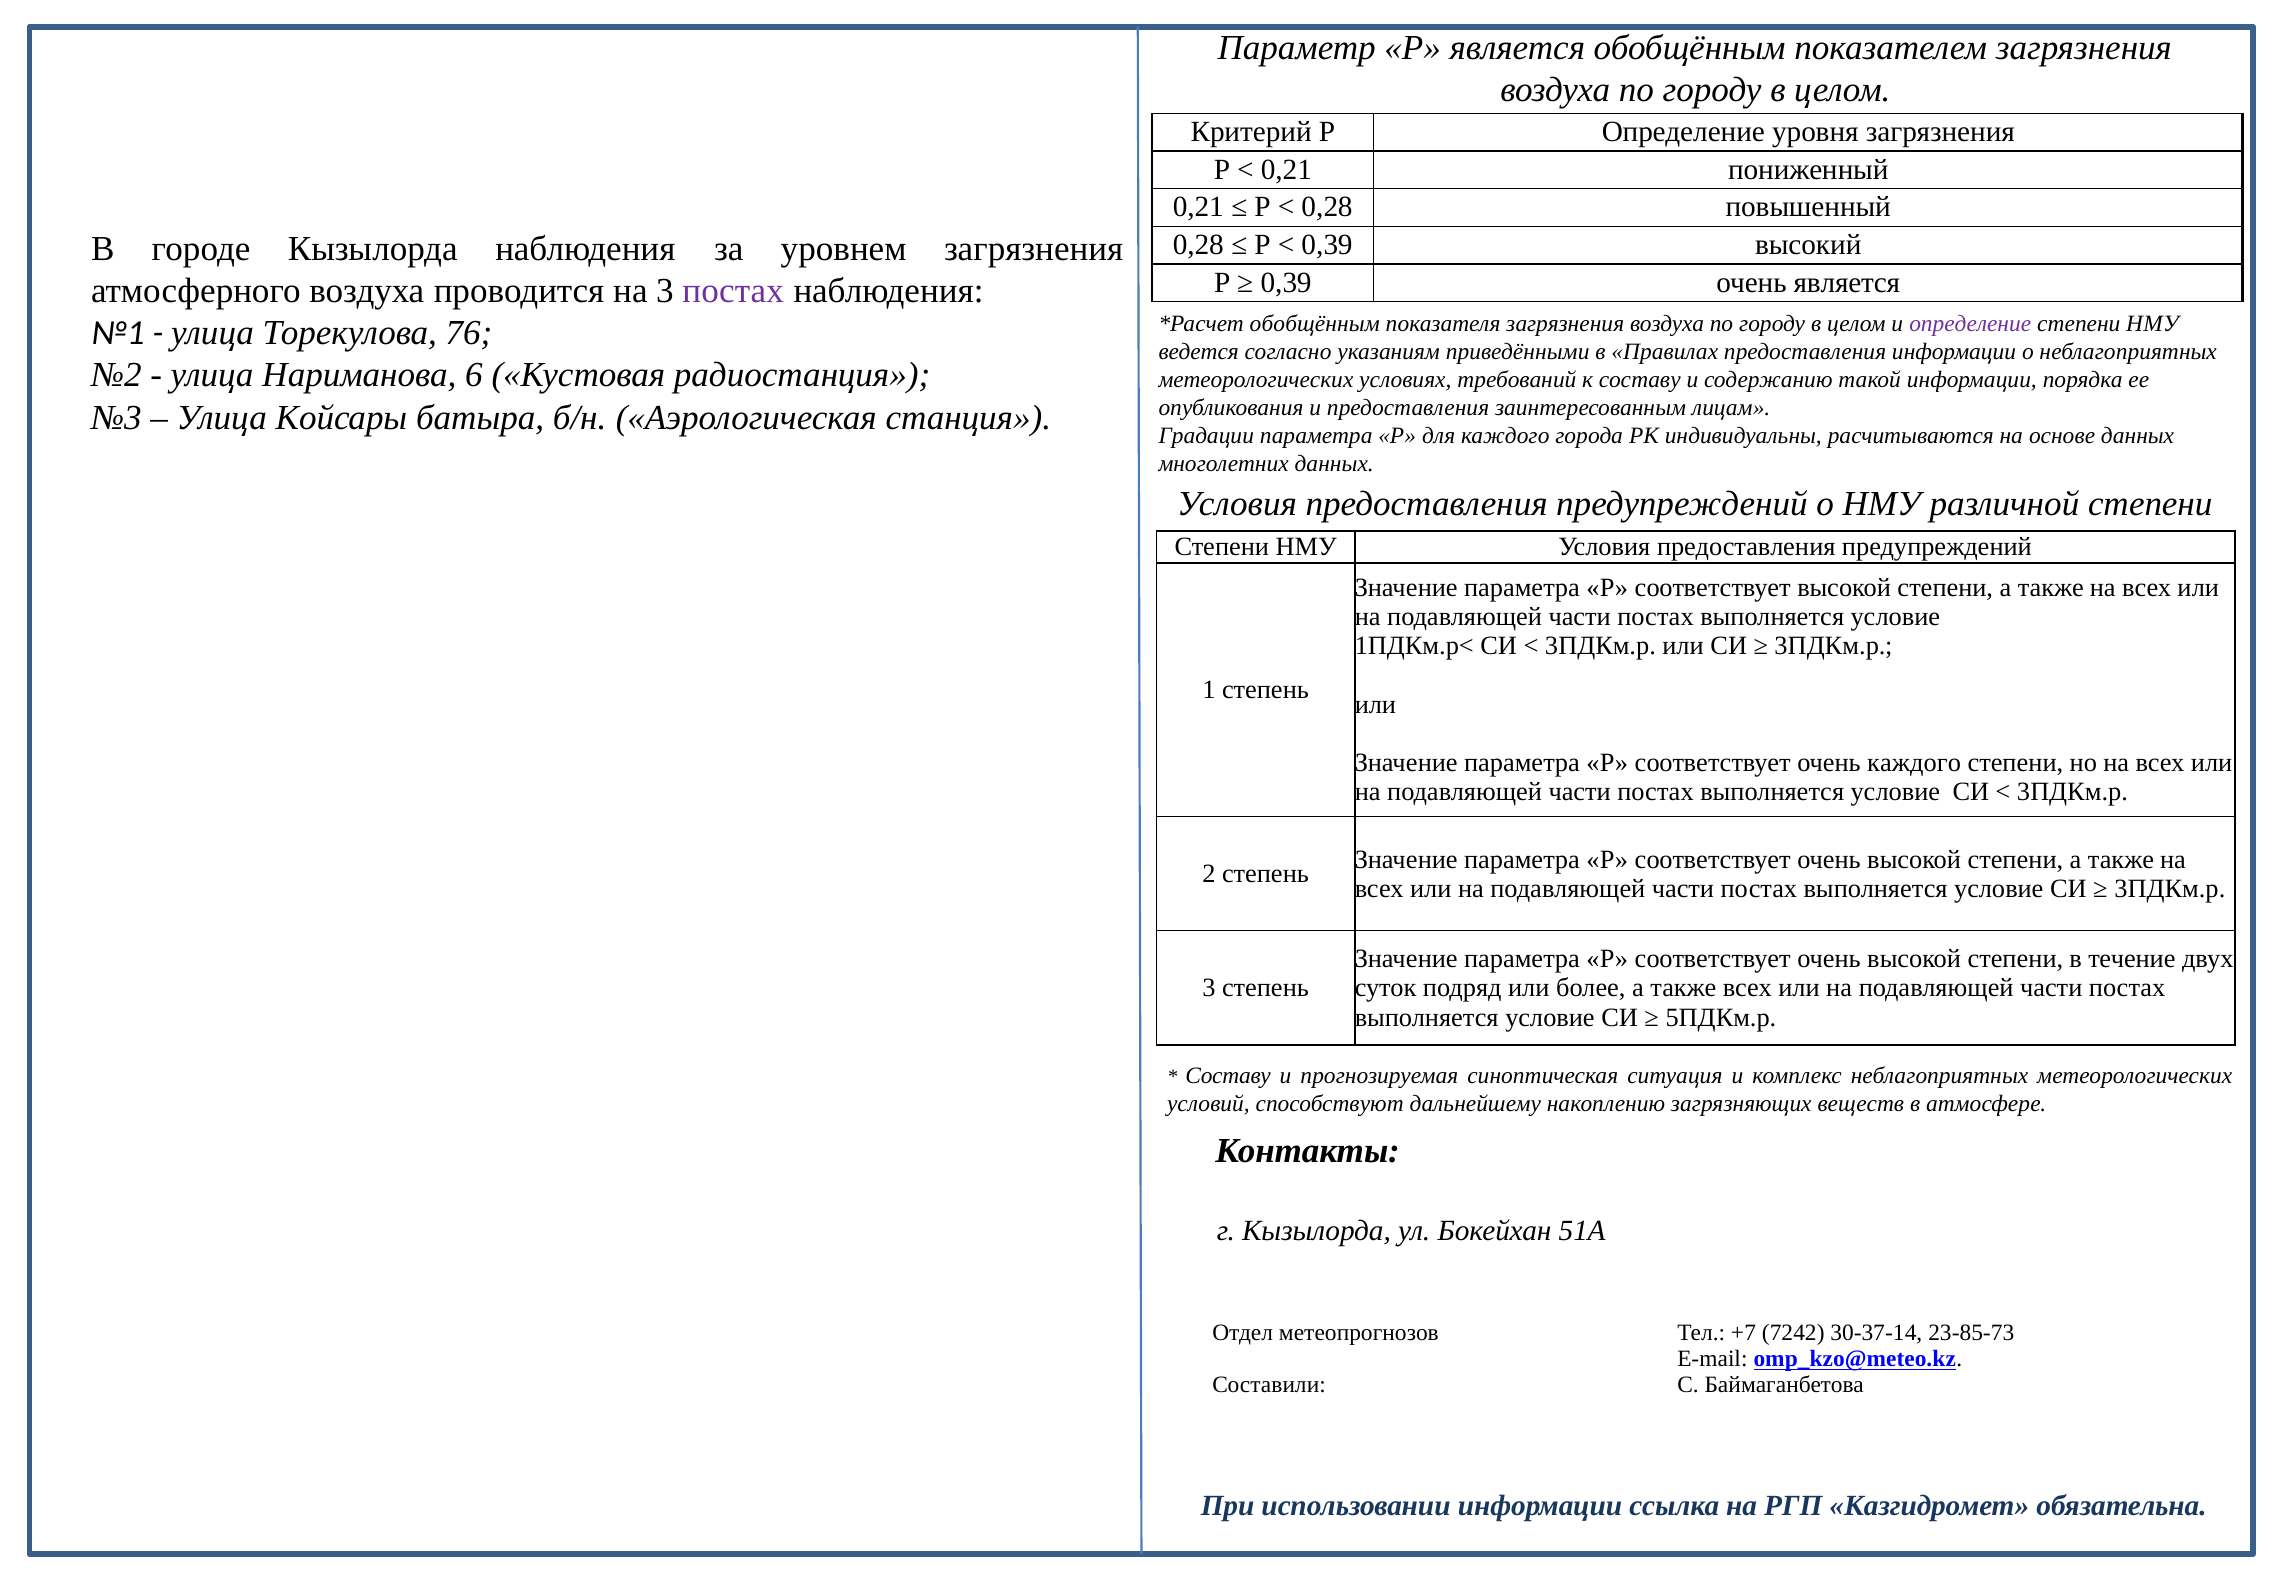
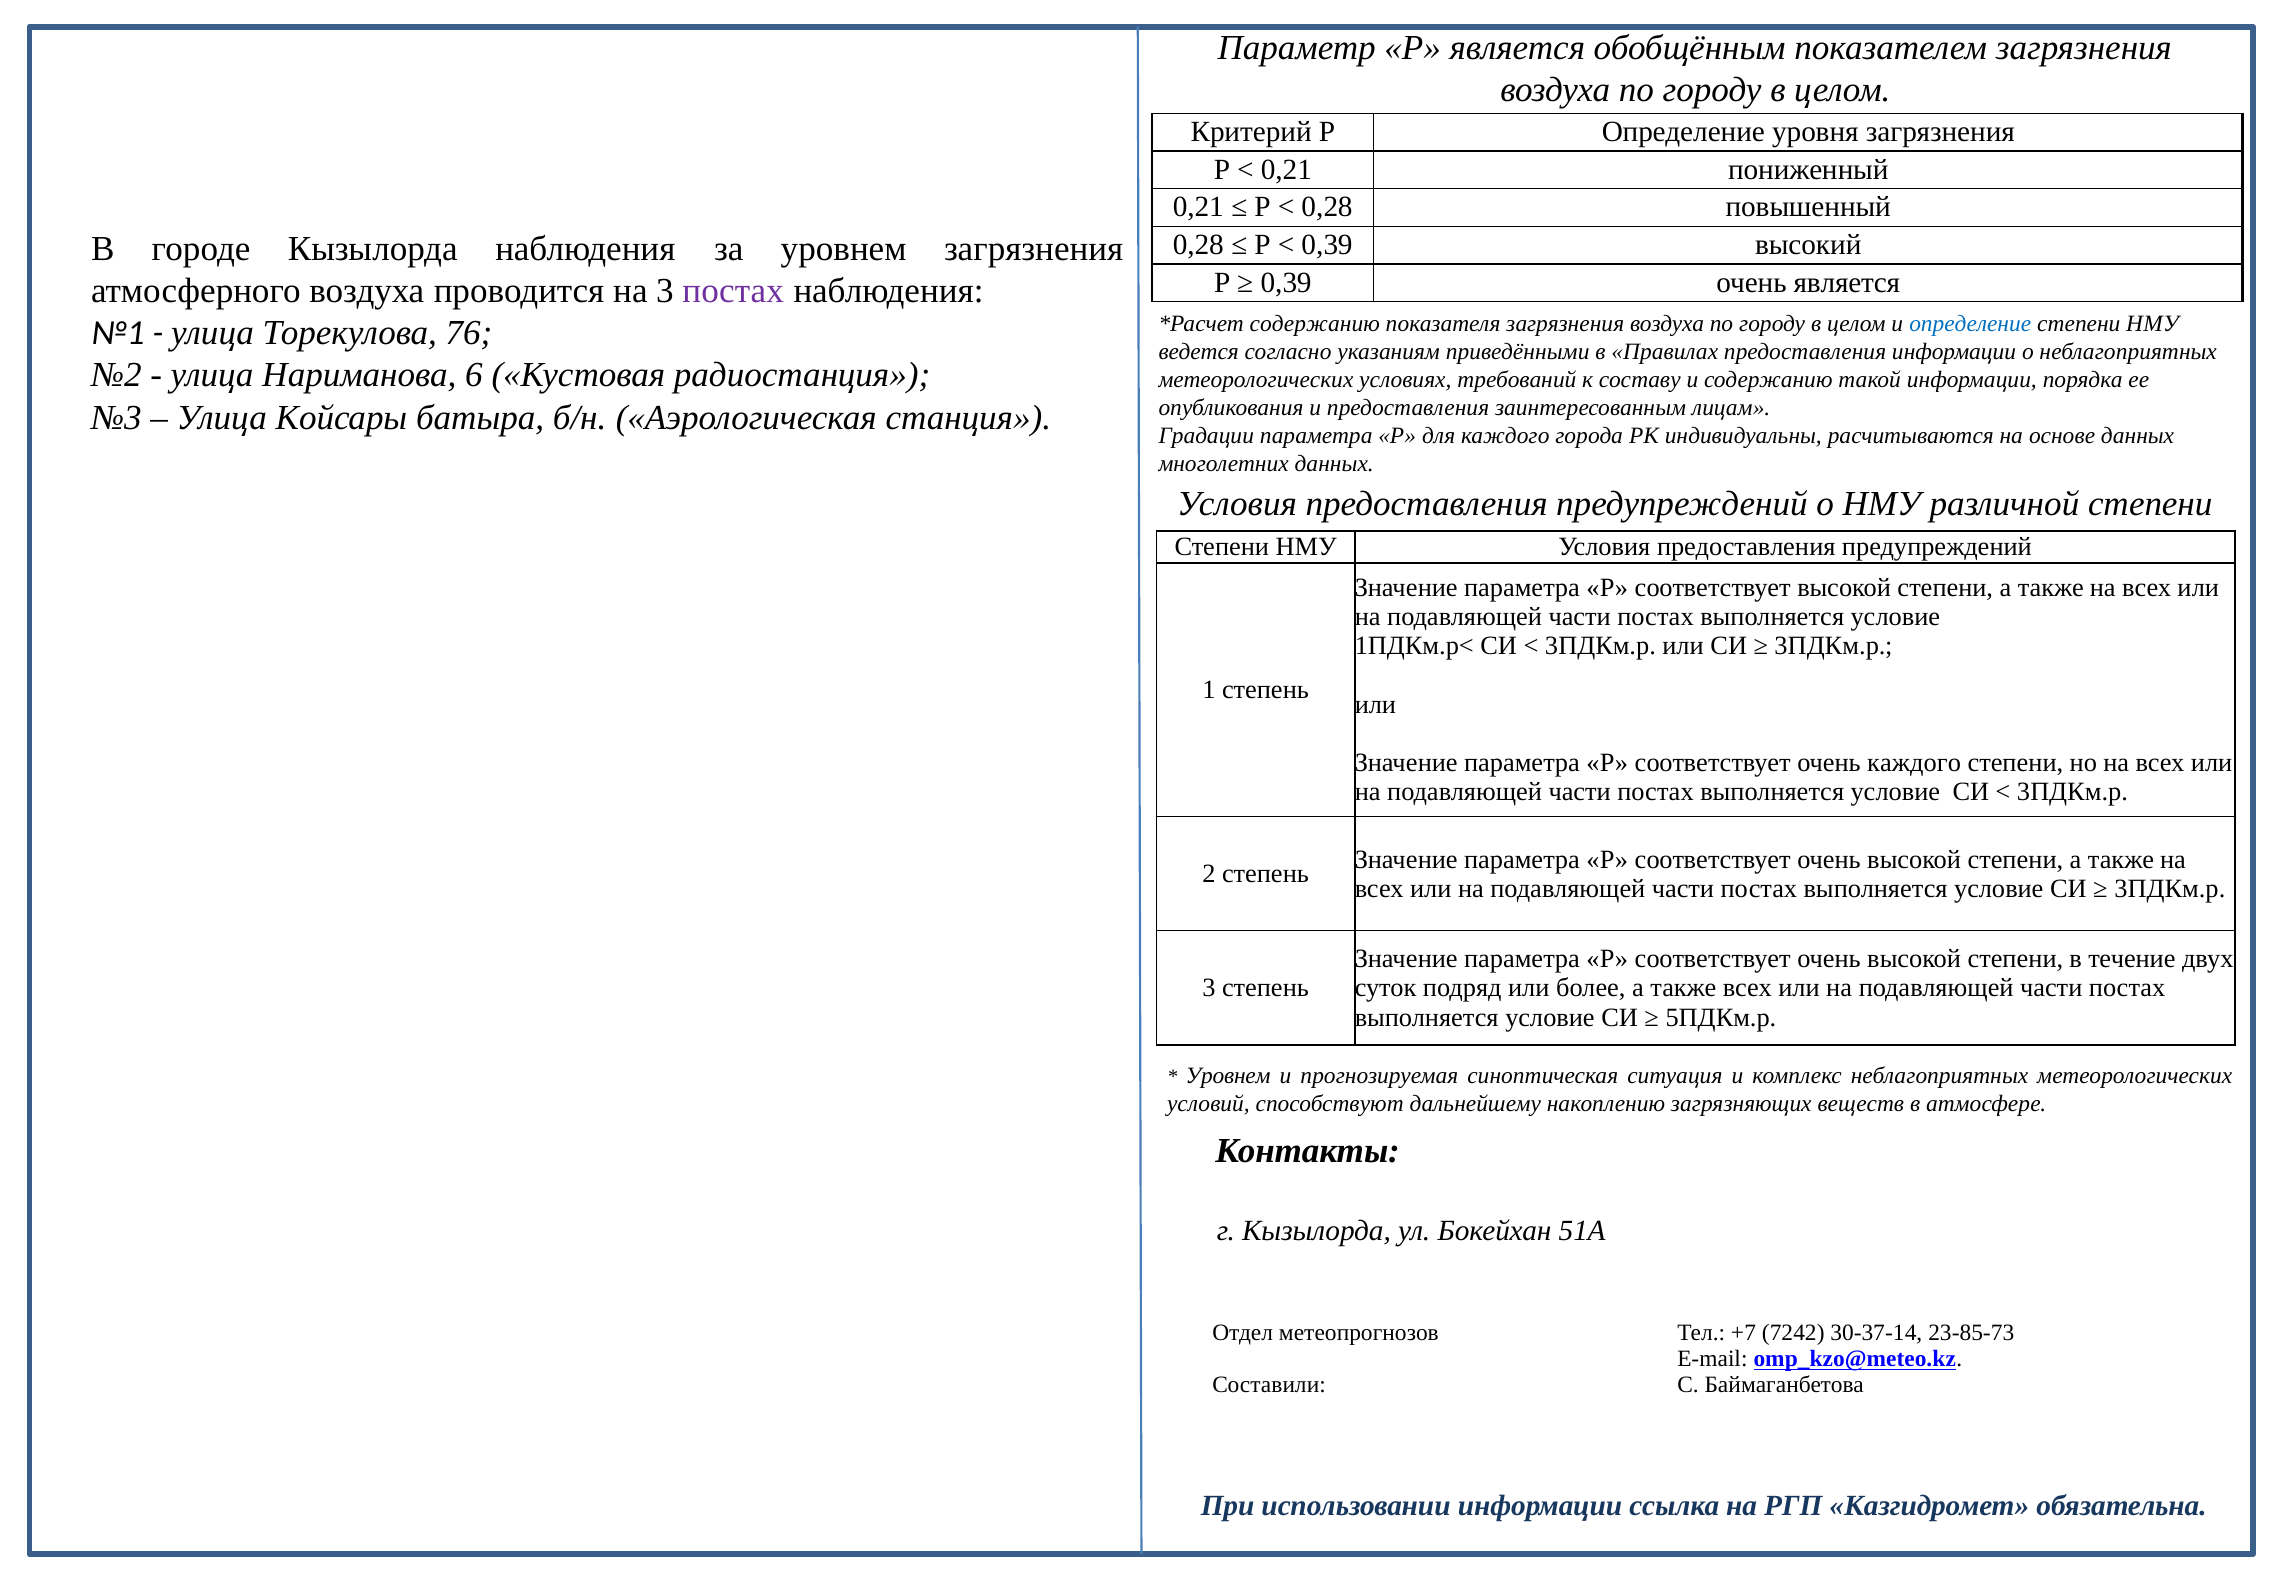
обобщённым: обобщённым -> содержанию (1315, 324)
определение colour: purple -> blue (1970, 324)
Составу: Составу -> Уровнем (1228, 1075)
